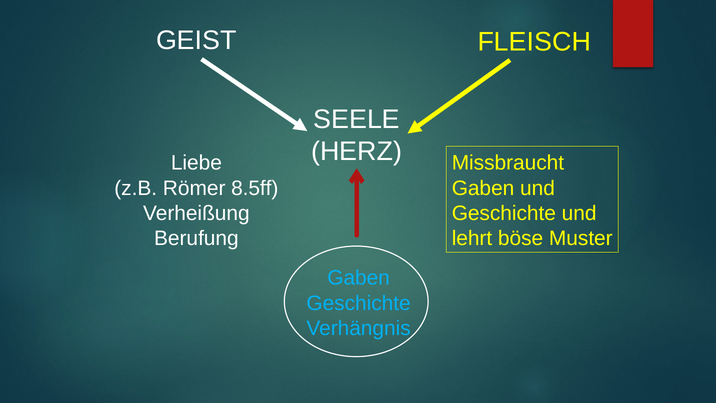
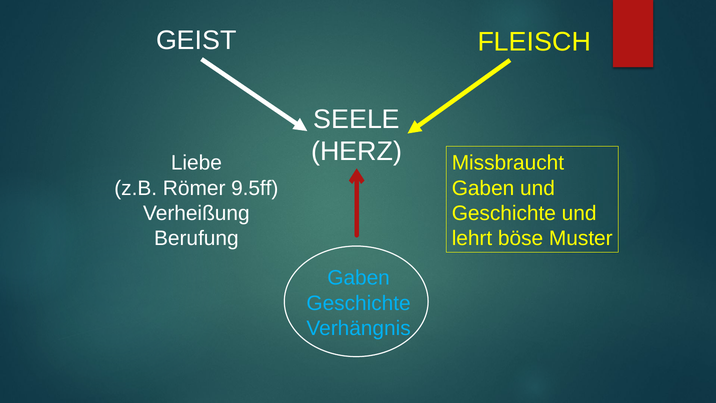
8.5ff: 8.5ff -> 9.5ff (255, 188)
